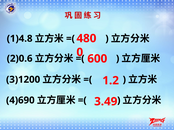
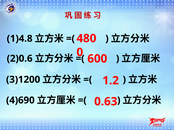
3.49: 3.49 -> 0.63 (106, 102)
